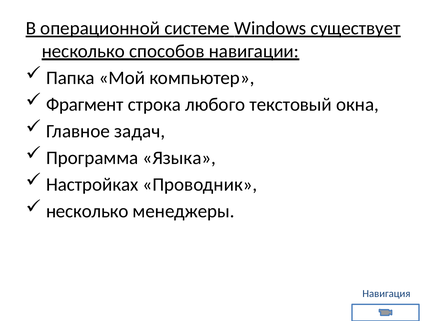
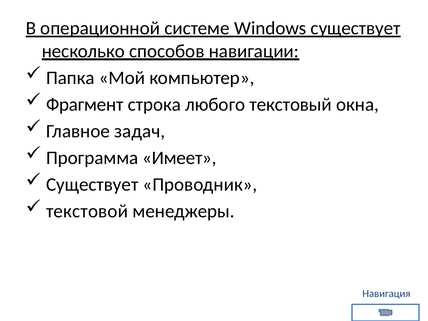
Языка: Языка -> Имеет (179, 158)
Настройках: Настройках -> Существует (92, 184)
несколько: несколько -> текстовой (87, 211)
